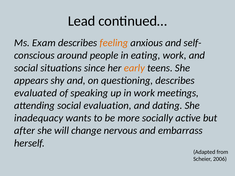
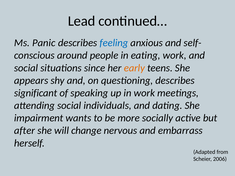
Exam: Exam -> Panic (44, 43)
feeling colour: orange -> blue (114, 43)
evaluated: evaluated -> significant (36, 93)
evaluation: evaluation -> individuals (108, 106)
inadequacy: inadequacy -> impairment (39, 118)
